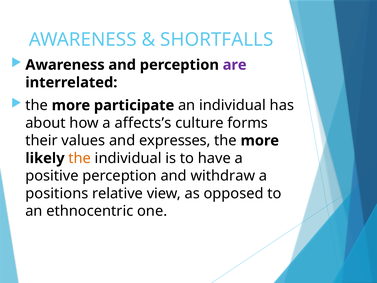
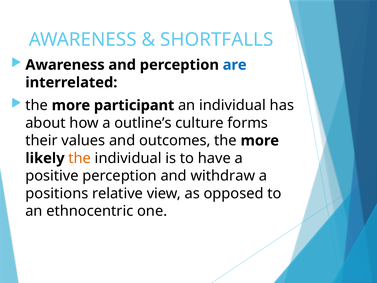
are colour: purple -> blue (235, 65)
participate: participate -> participant (134, 105)
affects’s: affects’s -> outline’s (143, 123)
expresses: expresses -> outcomes (175, 140)
